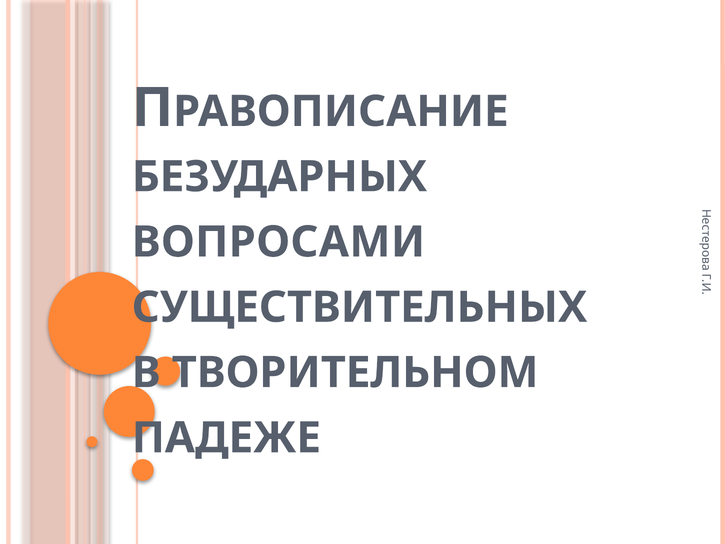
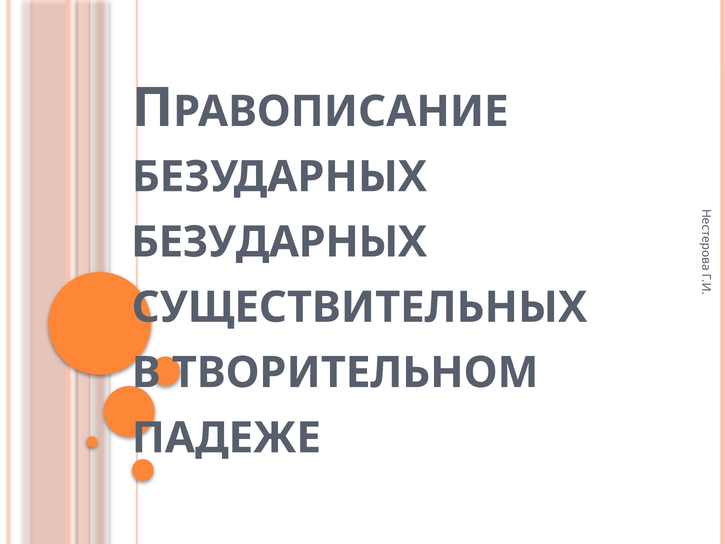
ВОПРОСАМИ: ВОПРОСАМИ -> БЕЗУДАРНЫХ (279, 242)
